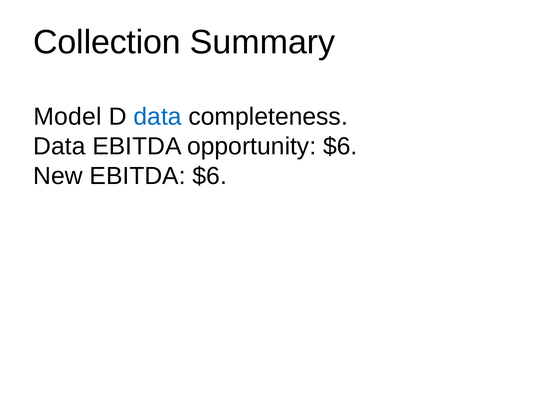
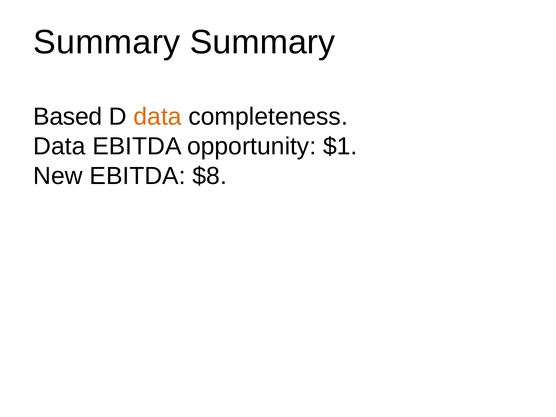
Collection: Collection -> Summary (107, 42)
Model: Model -> Based (68, 117)
data colour: blue -> orange (158, 117)
opportunity $6: $6 -> $1 (340, 146)
EBITDA $6: $6 -> $8 (210, 176)
